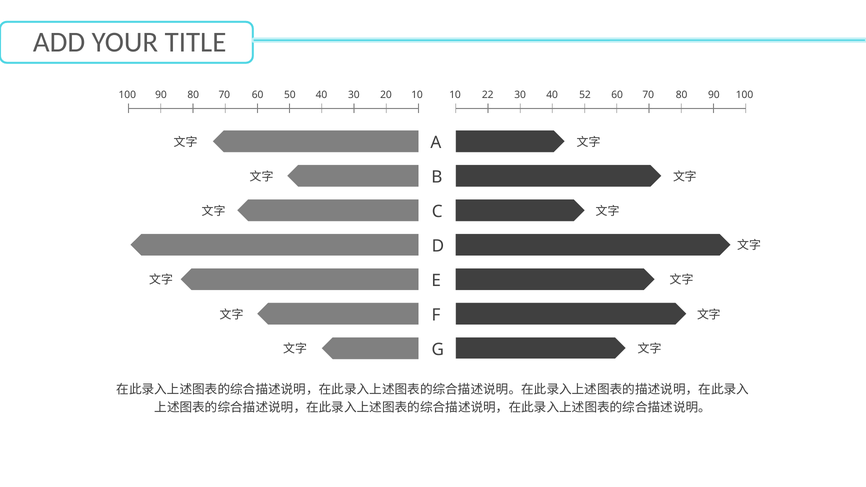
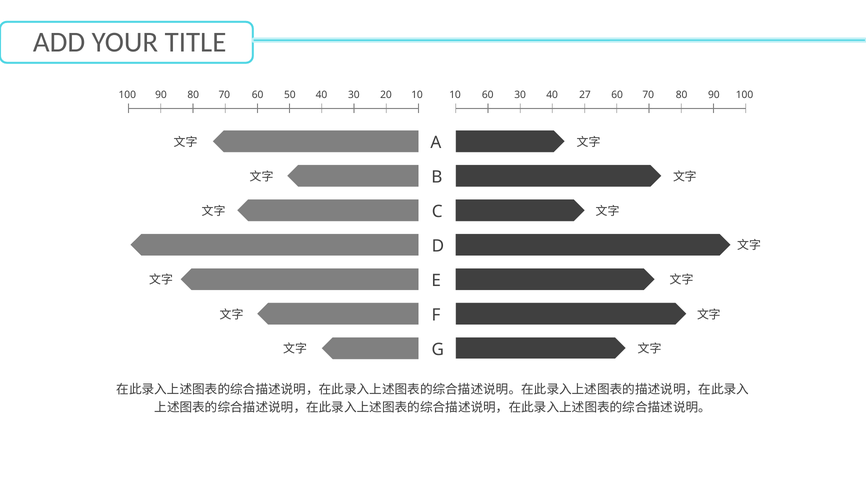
10 22: 22 -> 60 (488, 95)
52: 52 -> 27 (585, 95)
